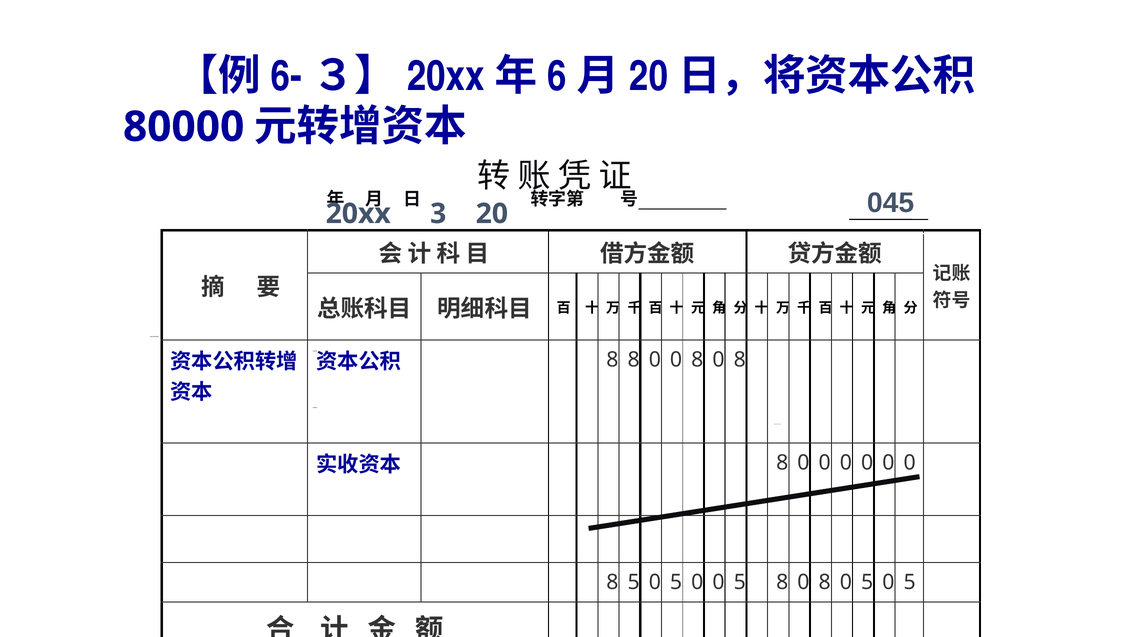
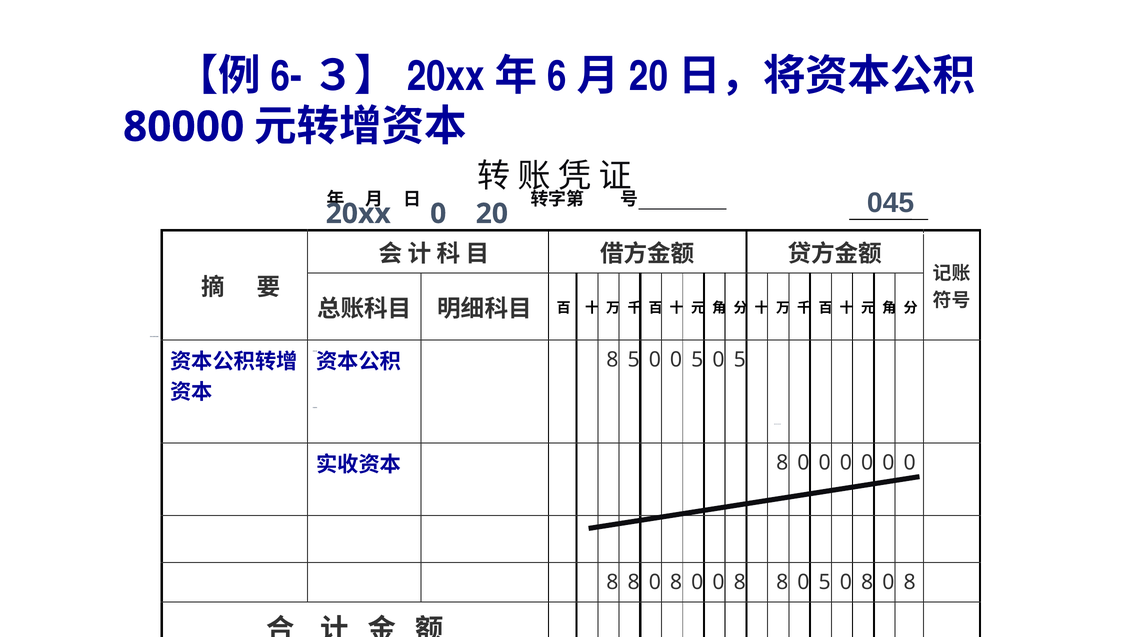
20xx 3: 3 -> 0 (438, 214)
8 8: 8 -> 5 (634, 360)
8: 8 -> 5 (697, 360)
8: 8 -> 5 (740, 360)
5: 5 -> 8 (634, 583)
5: 5 -> 8 (676, 583)
5: 5 -> 8 (740, 583)
8: 8 -> 5 (825, 583)
5: 5 -> 8 (867, 583)
5: 5 -> 8 (910, 583)
